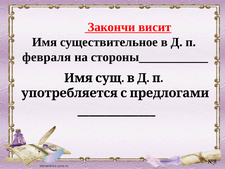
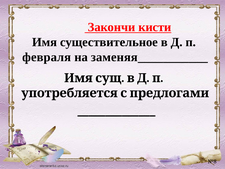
висит: висит -> кисти (155, 27)
стороны___________: стороны___________ -> заменяя___________ (149, 57)
